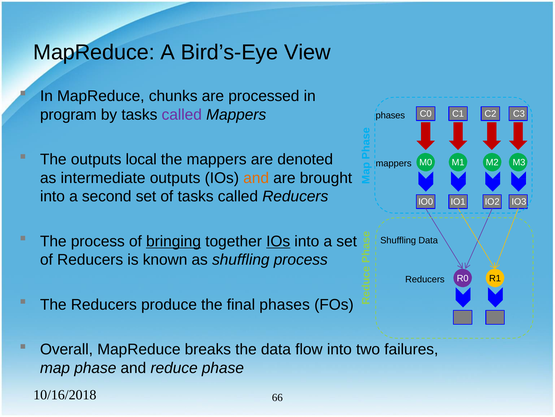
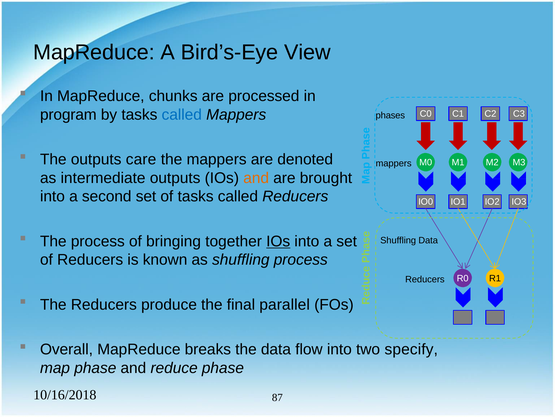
called colour: purple -> blue (182, 114)
local: local -> care (141, 159)
bringing underline: present -> none (174, 241)
final phases: phases -> parallel (285, 304)
failures: failures -> specify (411, 349)
66: 66 -> 87 (277, 397)
